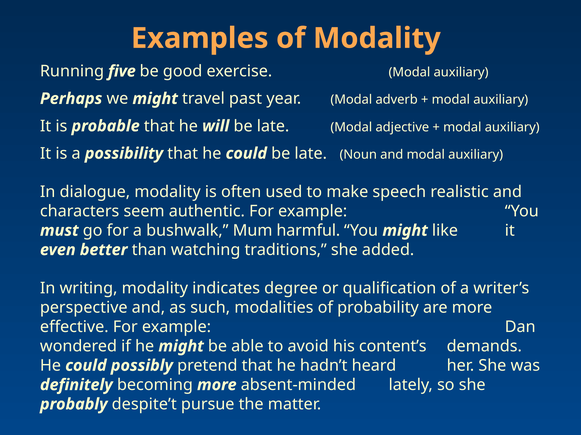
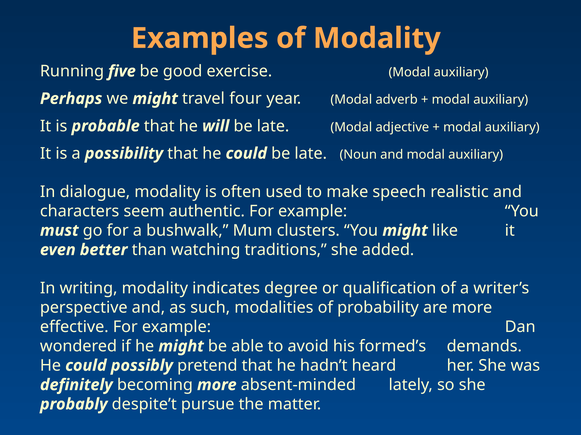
past: past -> four (246, 99)
harmful: harmful -> clusters (308, 231)
content’s: content’s -> formed’s (393, 347)
